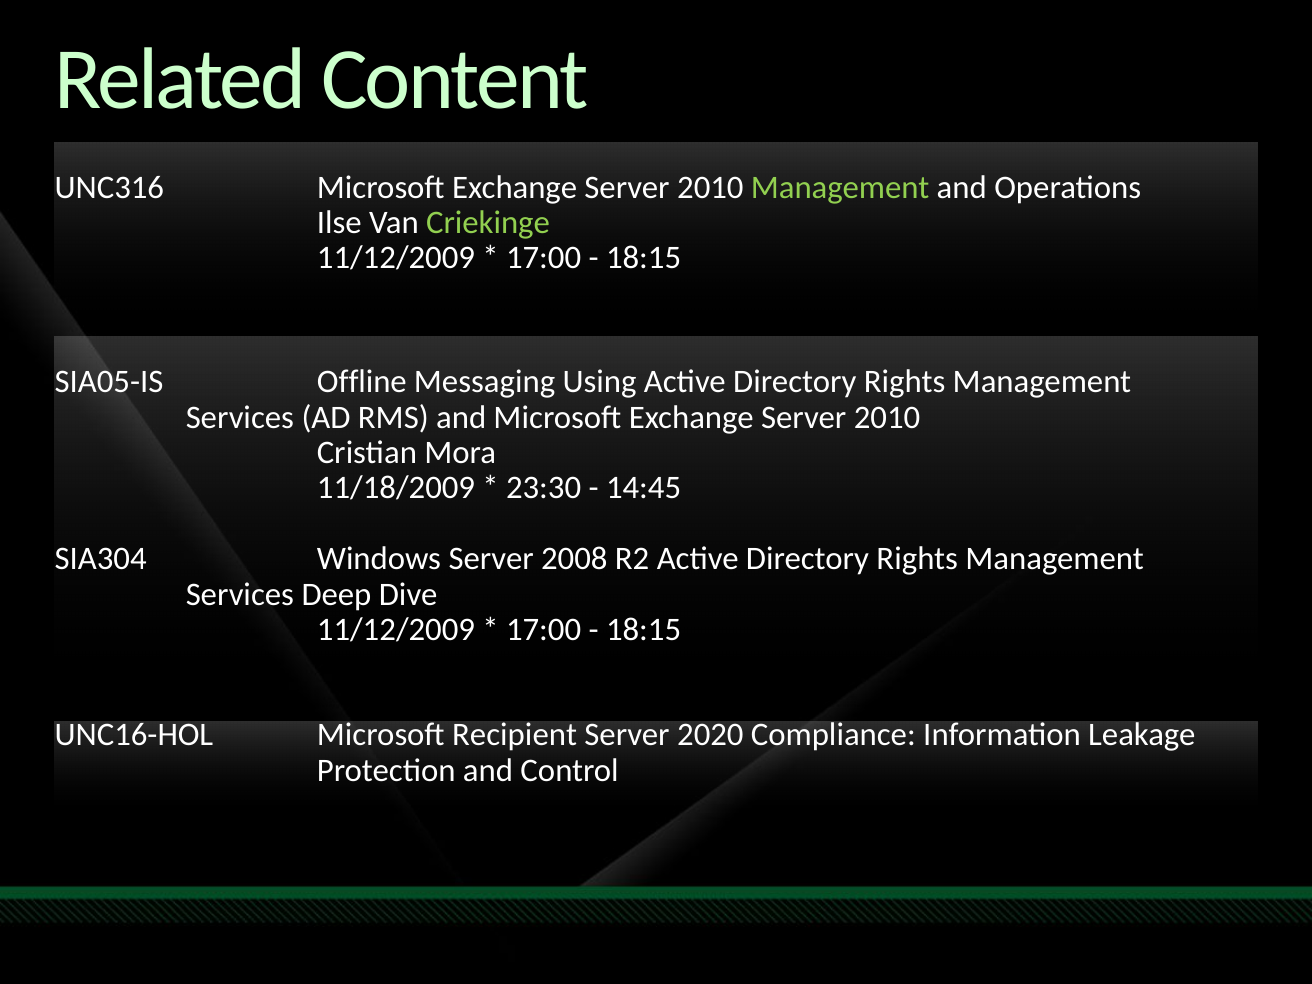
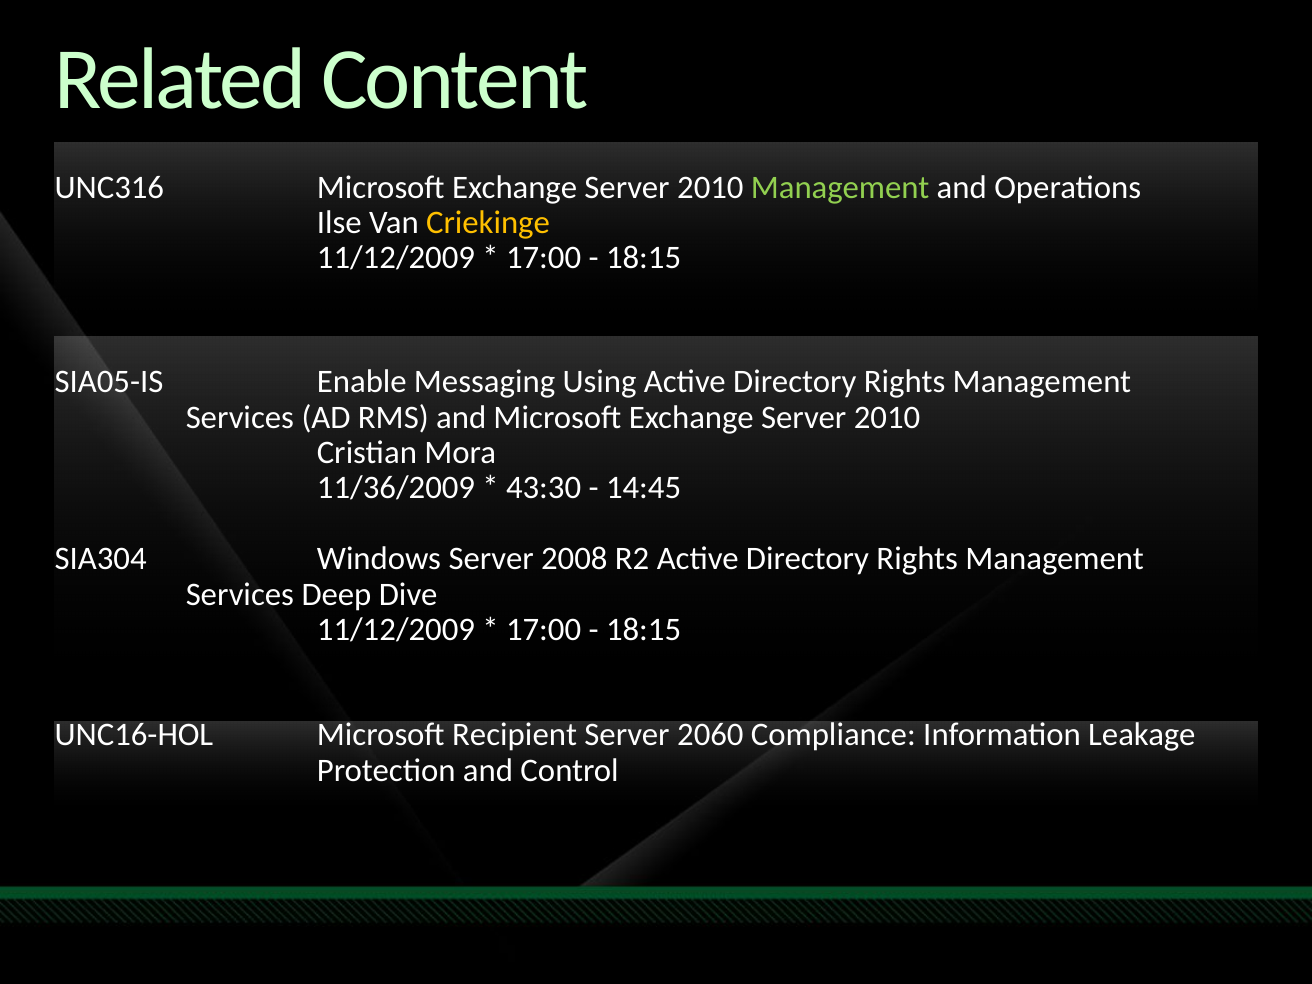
Criekinge colour: light green -> yellow (488, 223)
Offline: Offline -> Enable (362, 382)
11/18/2009: 11/18/2009 -> 11/36/2009 (396, 488)
23:30: 23:30 -> 43:30 (544, 488)
2020: 2020 -> 2060 (710, 735)
